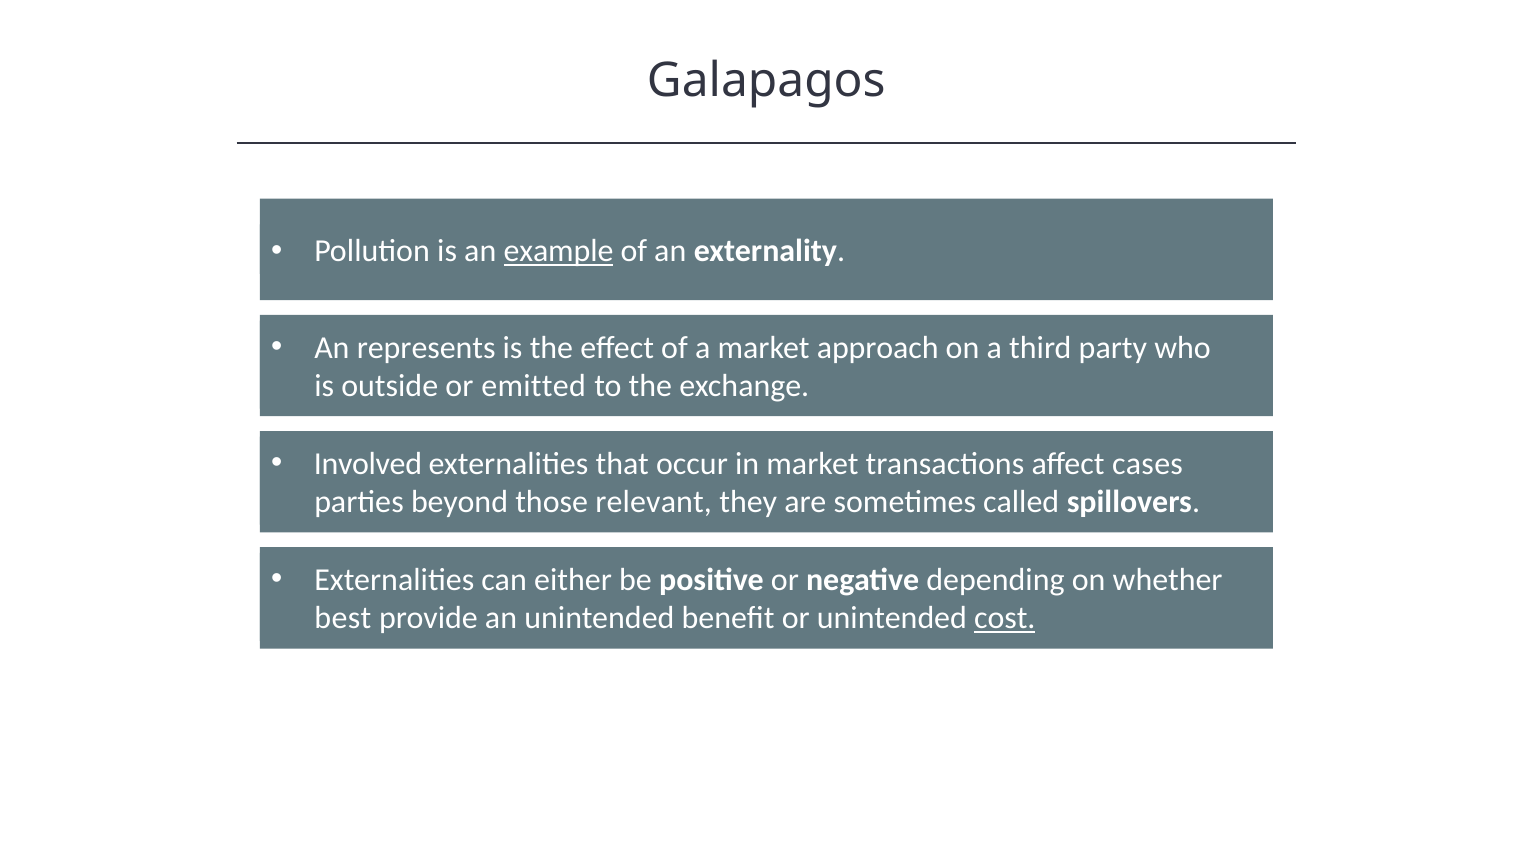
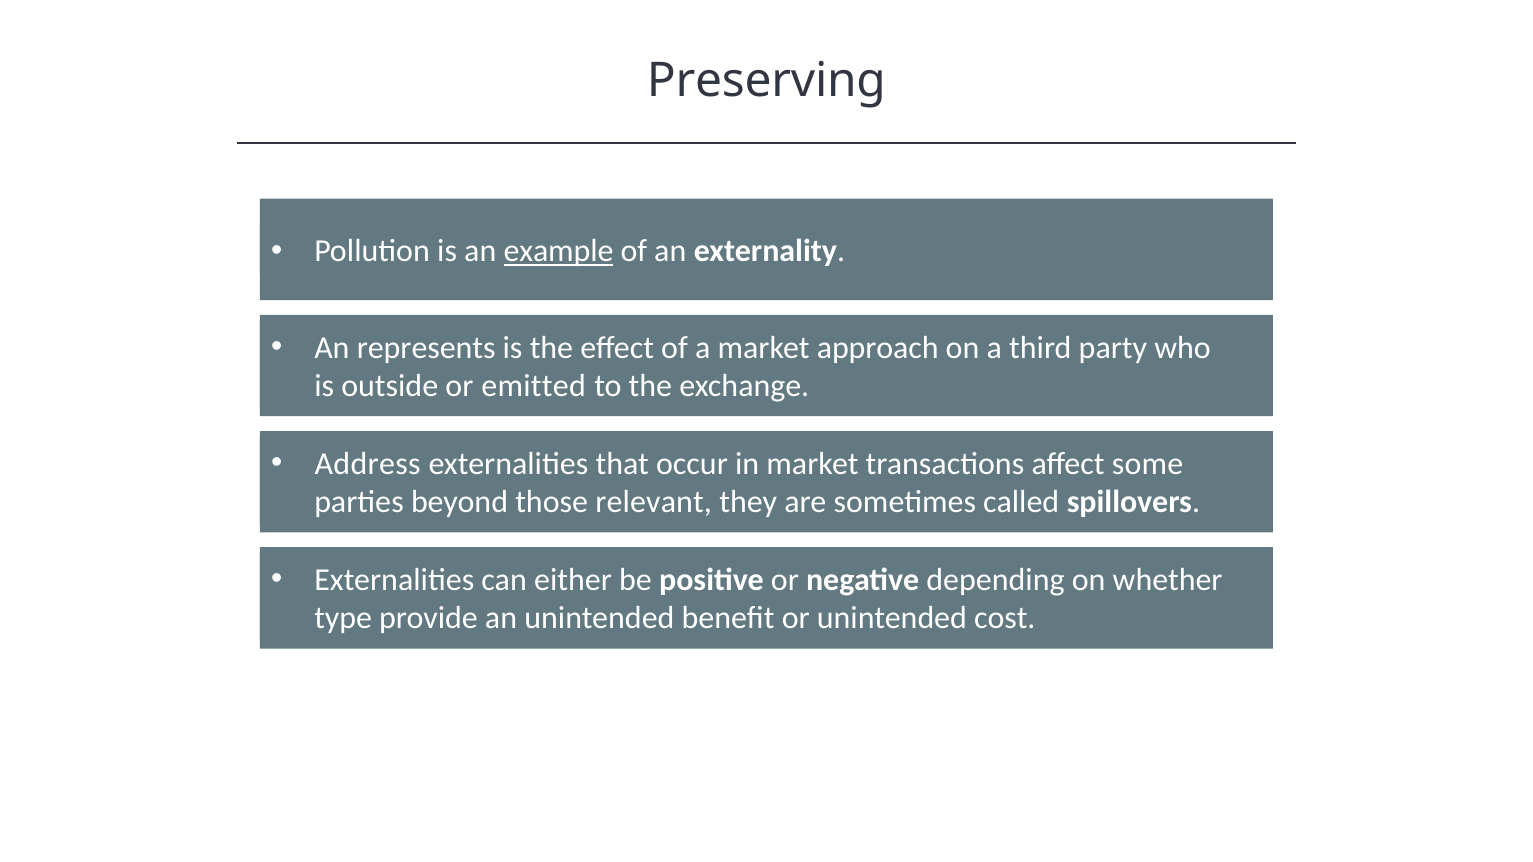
Galapagos: Galapagos -> Preserving (766, 80)
Involved: Involved -> Address (368, 464)
cases: cases -> some (1148, 464)
best: best -> type (343, 618)
cost underline: present -> none (1005, 618)
